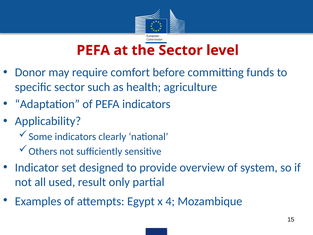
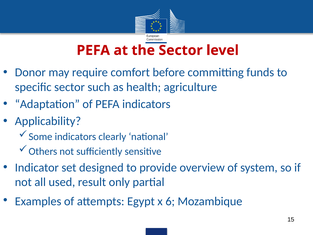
4: 4 -> 6 (170, 201)
